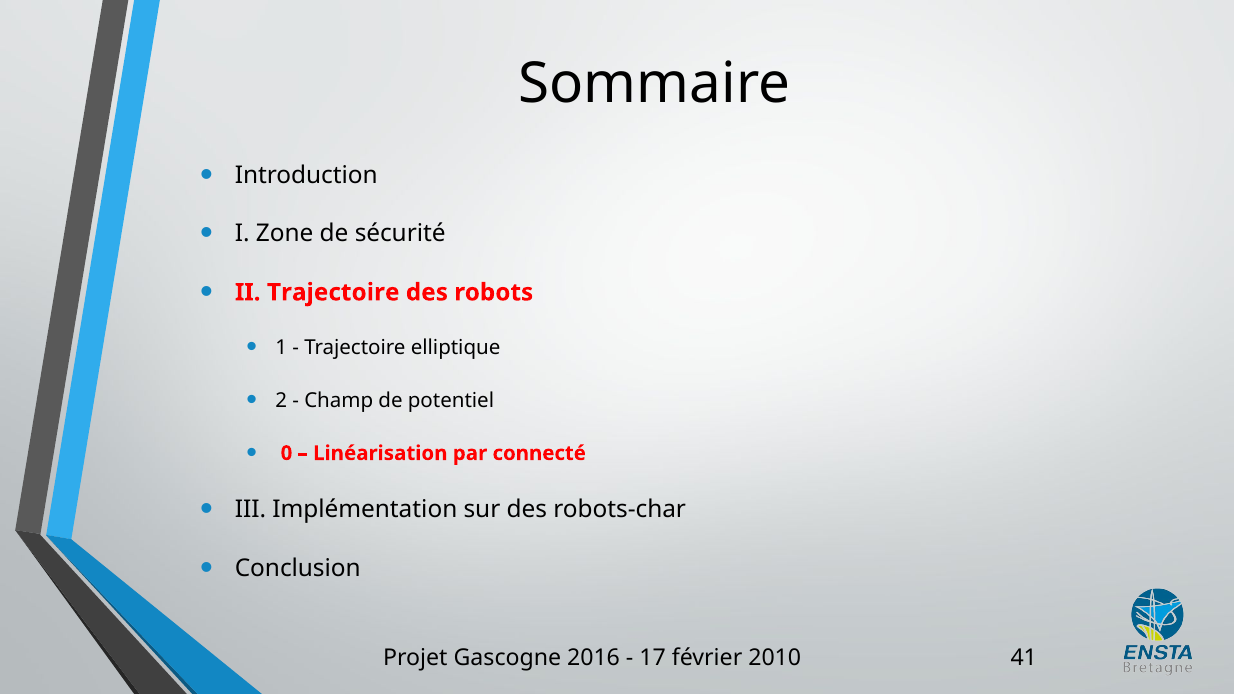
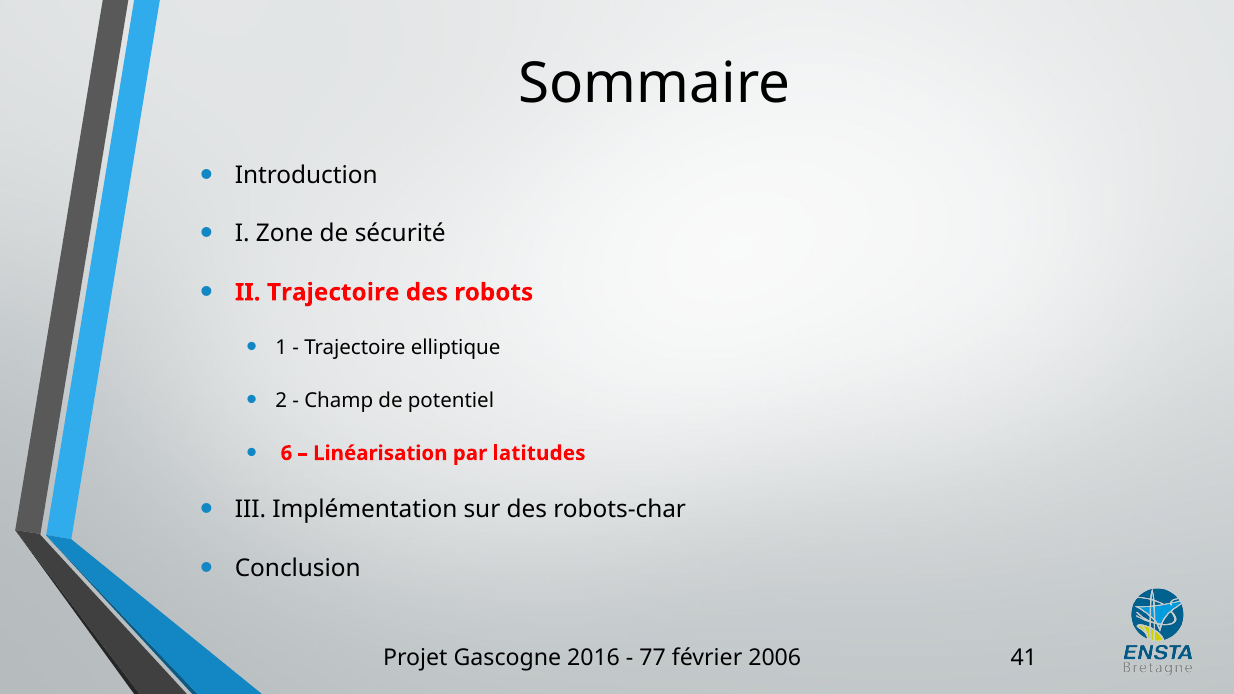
0: 0 -> 6 (286, 453)
connecté: connecté -> latitudes (539, 453)
17: 17 -> 77 (653, 658)
2010: 2010 -> 2006 (775, 658)
